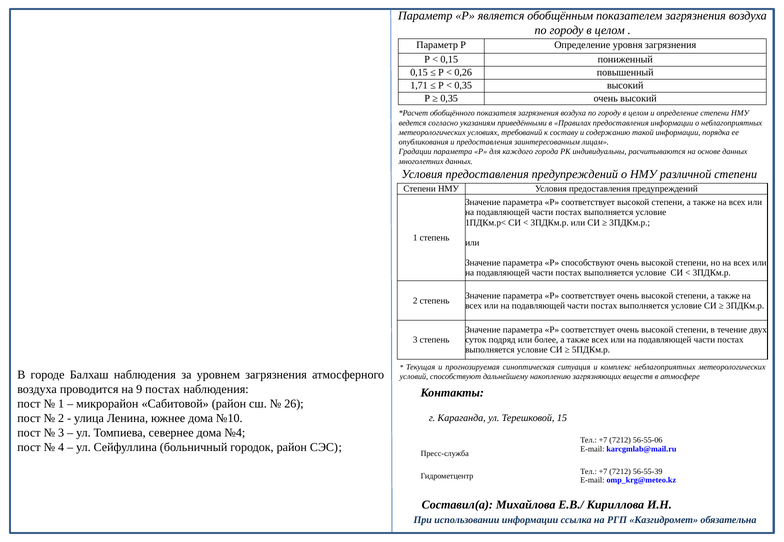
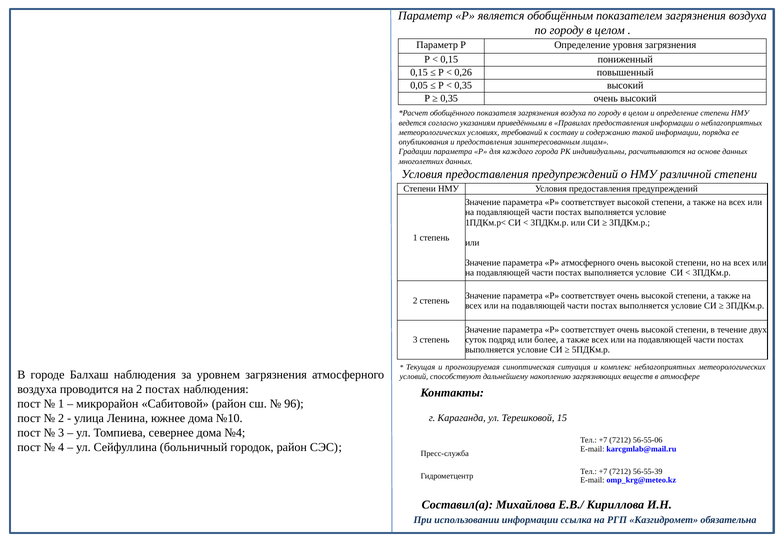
1,71: 1,71 -> 0,05 (419, 86)
Р способствуют: способствуют -> атмосферного (588, 263)
на 9: 9 -> 2 (139, 390)
26: 26 -> 96 (294, 404)
